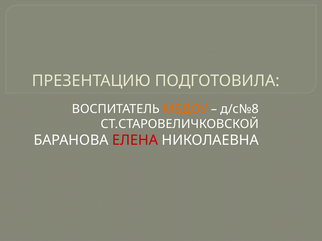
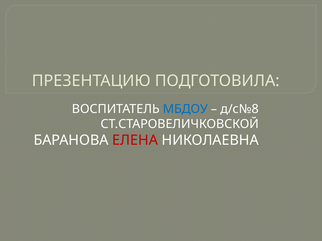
МБДОУ colour: orange -> blue (185, 109)
